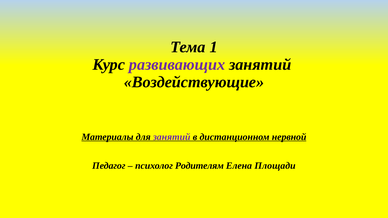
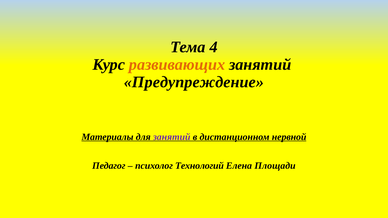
1: 1 -> 4 (214, 47)
развивающих colour: purple -> orange (177, 65)
Воздействующие: Воздействующие -> Предупреждение (194, 82)
Родителям: Родителям -> Технологий (199, 166)
